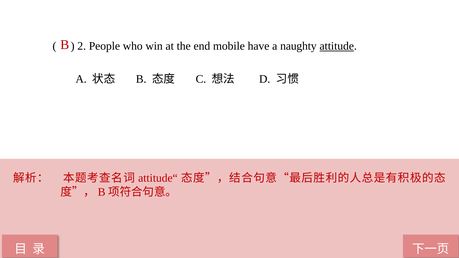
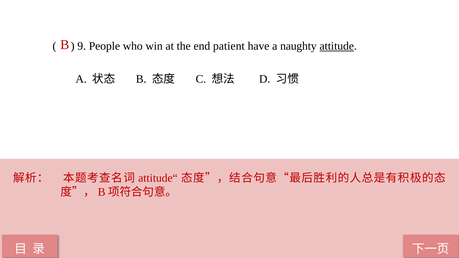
2: 2 -> 9 (82, 46)
mobile: mobile -> patient (229, 46)
